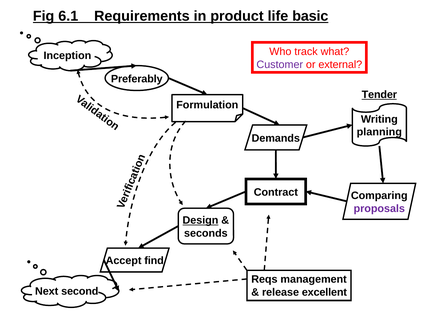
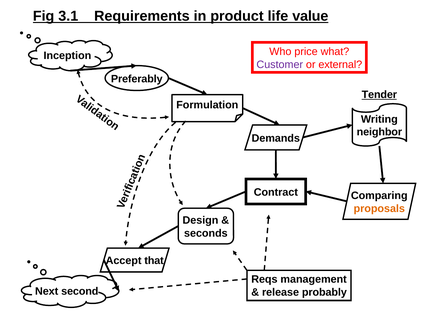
6.1: 6.1 -> 3.1 (68, 16)
basic: basic -> value (310, 16)
track: track -> price (306, 52)
planning: planning -> neighbor (379, 132)
proposals colour: purple -> orange (379, 209)
Design underline: present -> none (200, 221)
find: find -> that (154, 261)
excellent: excellent -> probably (324, 293)
